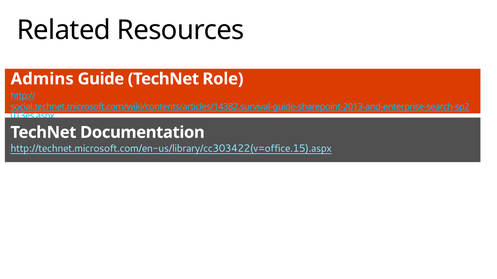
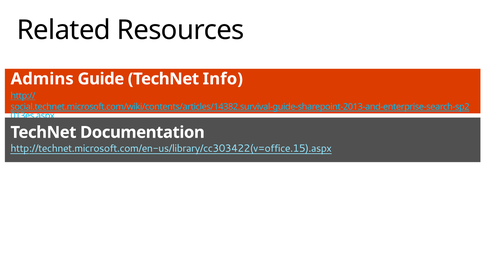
Role: Role -> Info (223, 79)
